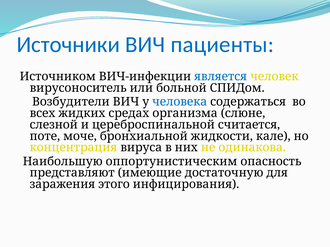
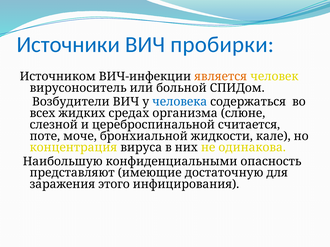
пациенты: пациенты -> пробирки (222, 45)
является colour: blue -> orange (221, 77)
оппортунистическим: оппортунистическим -> конфиденциальными (172, 162)
